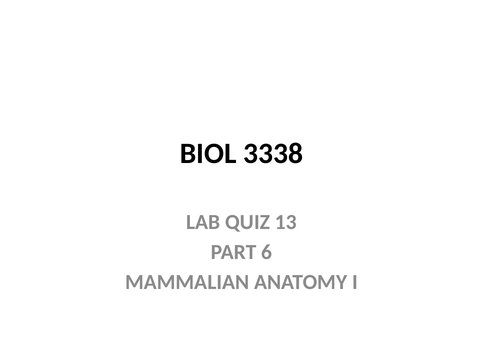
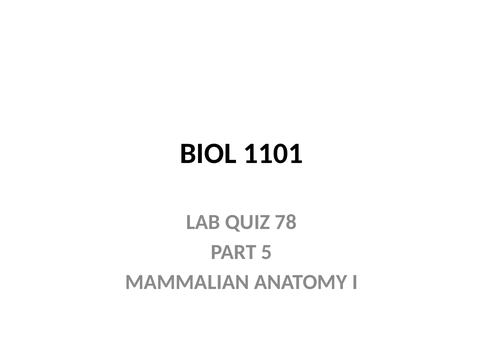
3338: 3338 -> 1101 (273, 153)
13: 13 -> 78 (286, 222)
6: 6 -> 5 (267, 252)
